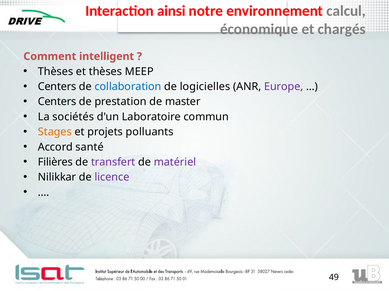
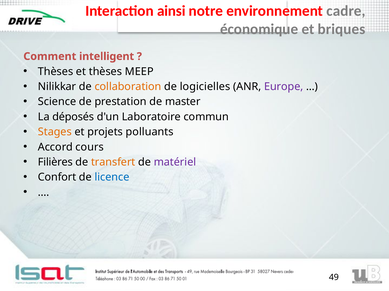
calcul: calcul -> cadre (346, 11)
chargés: chargés -> briques (342, 29)
Centers: Centers -> Nilikkar (57, 87)
collaboration colour: blue -> orange (128, 87)
Centers: Centers -> Science (57, 102)
sociétés: sociétés -> déposés (73, 117)
santé: santé -> cours (90, 147)
transfert colour: purple -> orange (113, 162)
Nilikkar: Nilikkar -> Confort (57, 178)
licence colour: purple -> blue (112, 178)
